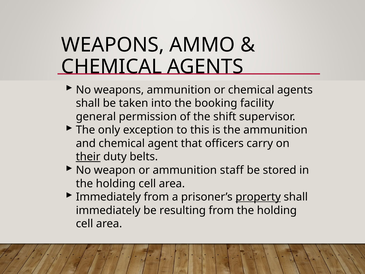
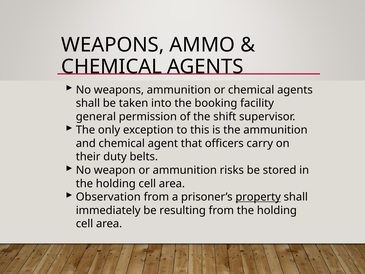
their underline: present -> none (88, 157)
staff: staff -> risks (232, 170)
Immediately: Immediately -> Observation (108, 197)
